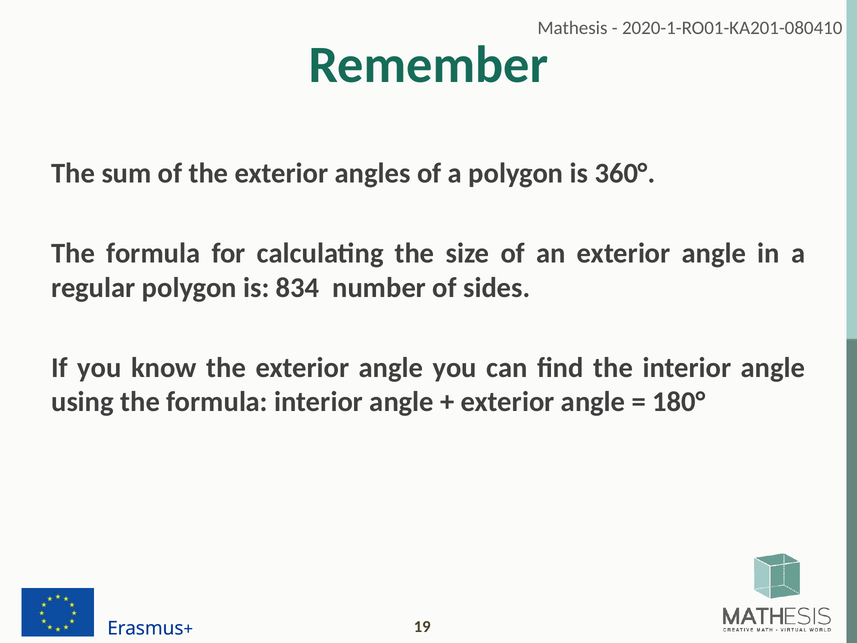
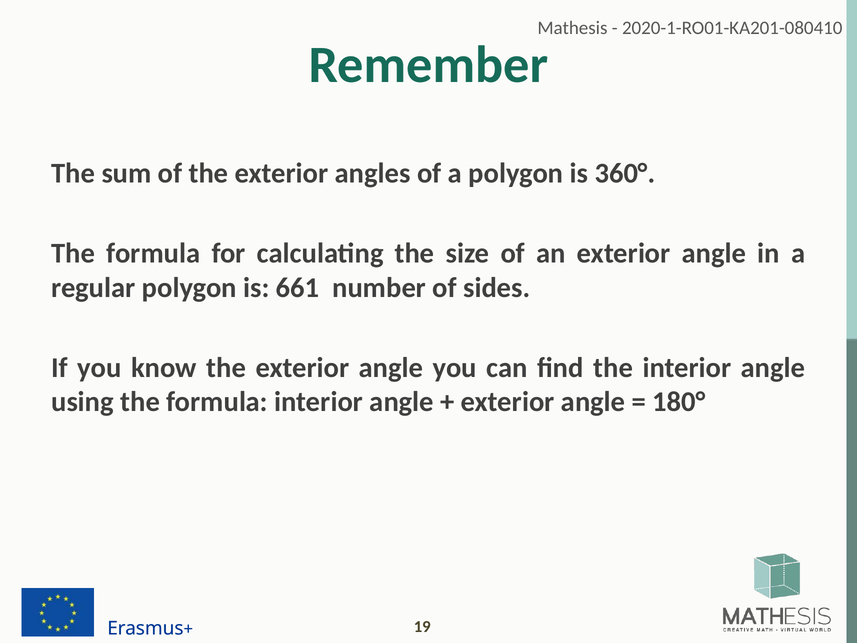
834: 834 -> 661 (298, 288)
